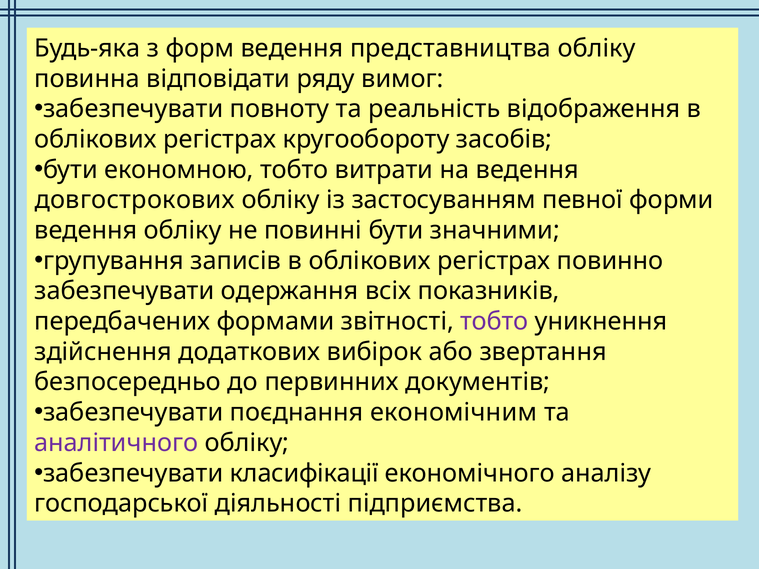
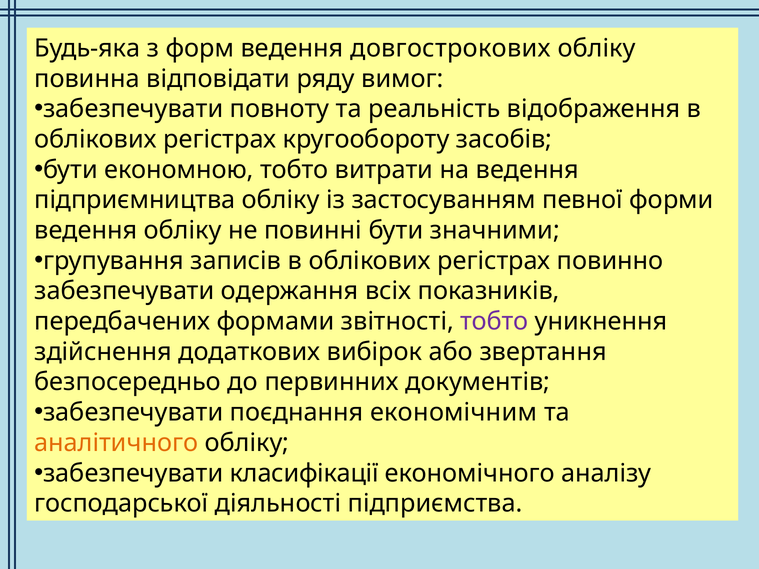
представництва: представництва -> довгострокових (450, 48)
довгострокових: довгострокових -> підприємництва (135, 200)
аналітичного colour: purple -> orange (116, 443)
